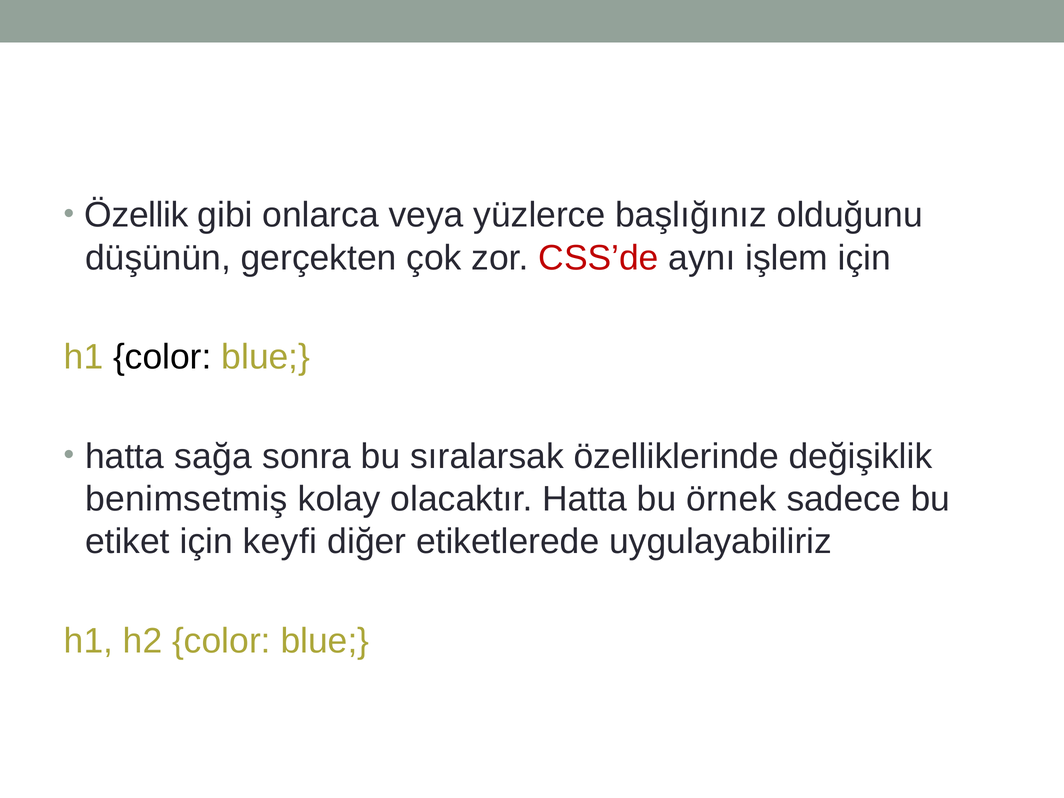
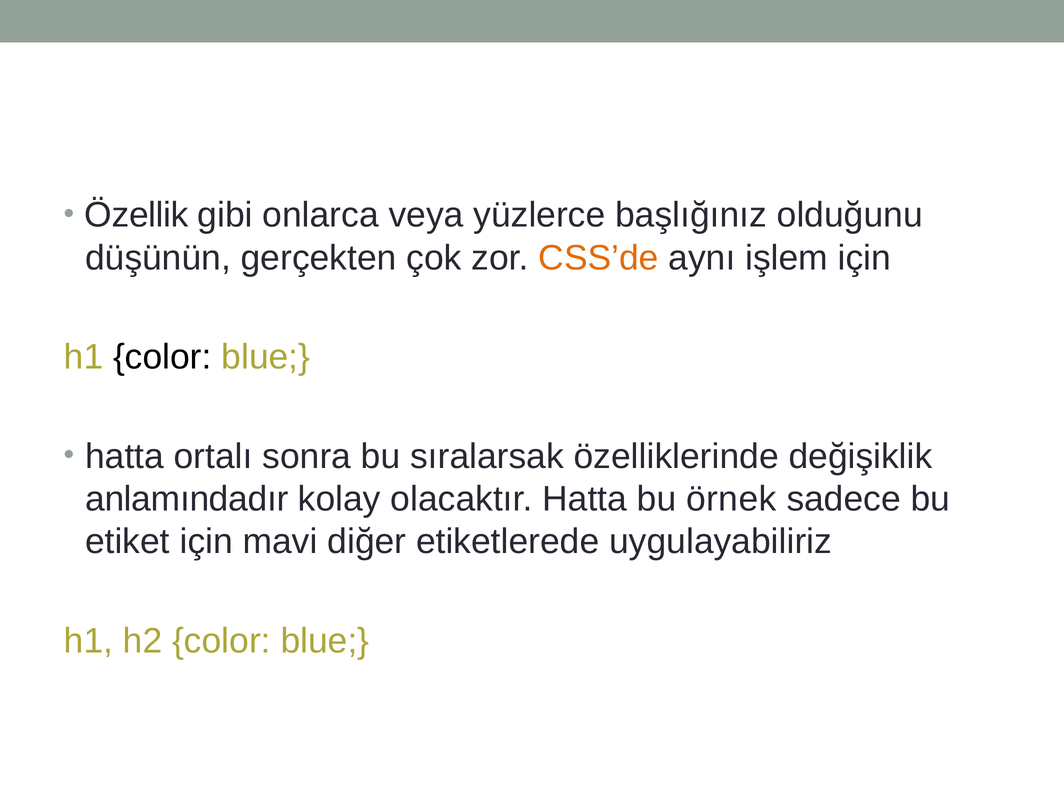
CSS’de colour: red -> orange (599, 258)
sağa: sağa -> ortalı (213, 456)
benimsetmiş: benimsetmiş -> anlamındadır (187, 499)
keyfi: keyfi -> mavi (280, 542)
